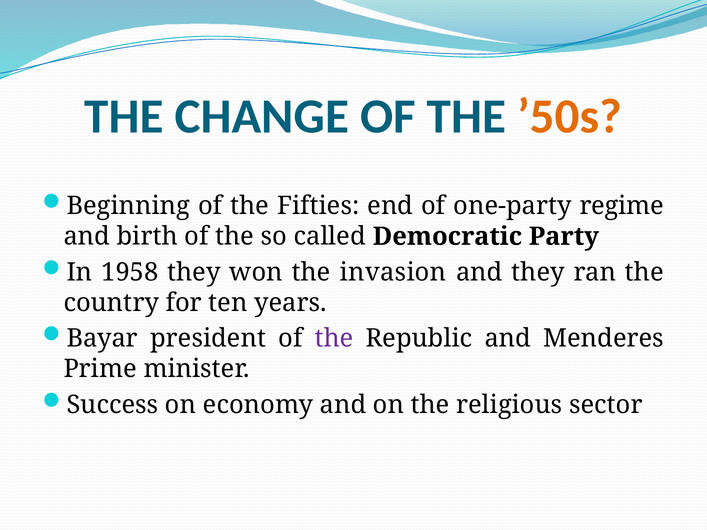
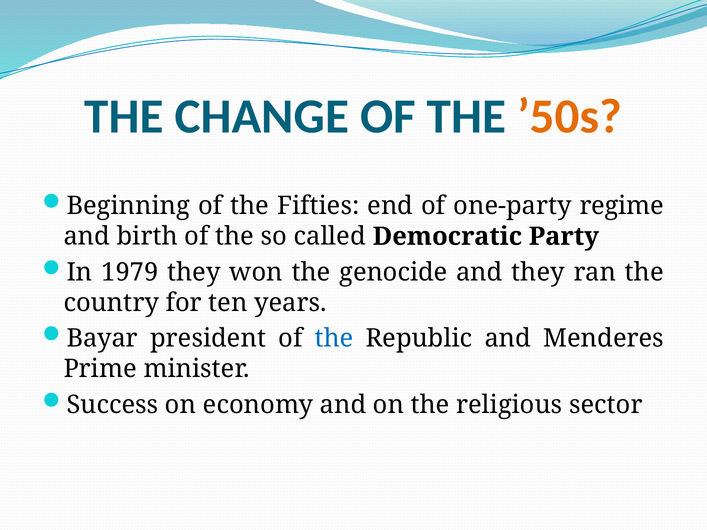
1958: 1958 -> 1979 (130, 272)
invasion: invasion -> genocide (393, 272)
the colour: purple -> blue (334, 339)
